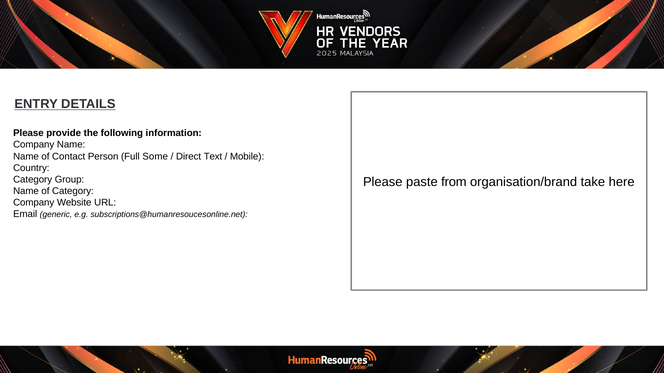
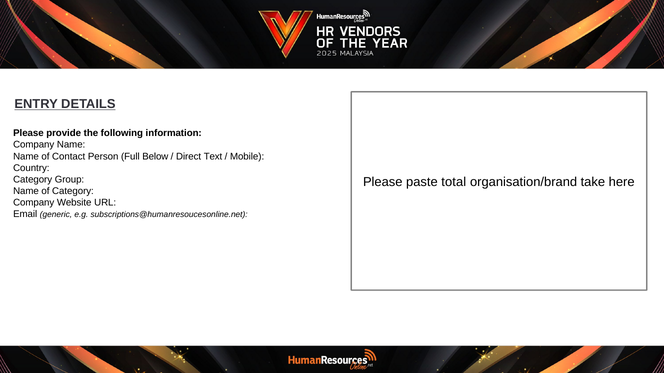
Some: Some -> Below (155, 157)
from: from -> total (454, 182)
